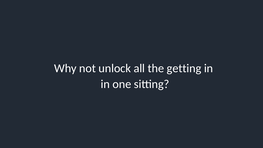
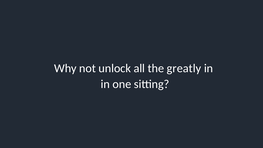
getting: getting -> greatly (184, 68)
